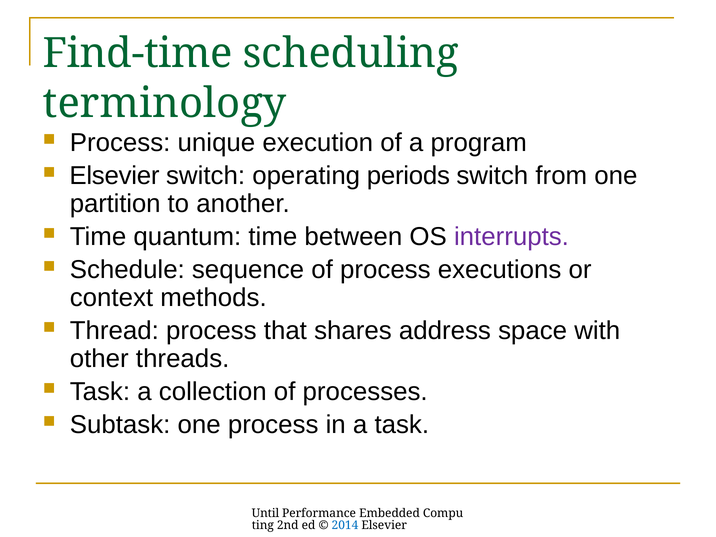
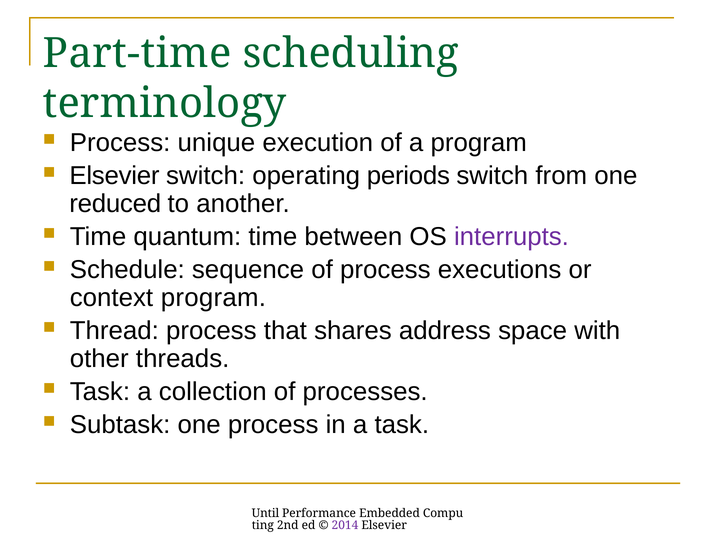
Find-time: Find-time -> Part-time (137, 53)
partition: partition -> reduced (115, 204)
context methods: methods -> program (213, 298)
2014 colour: blue -> purple (345, 525)
